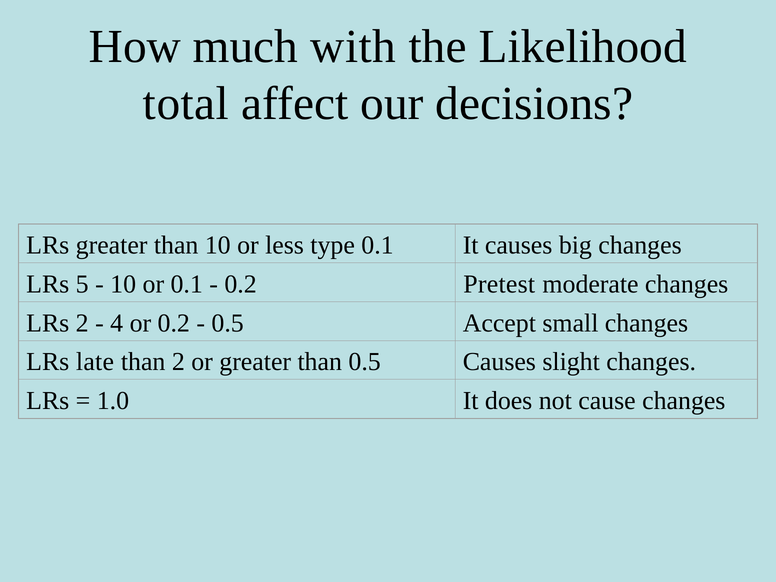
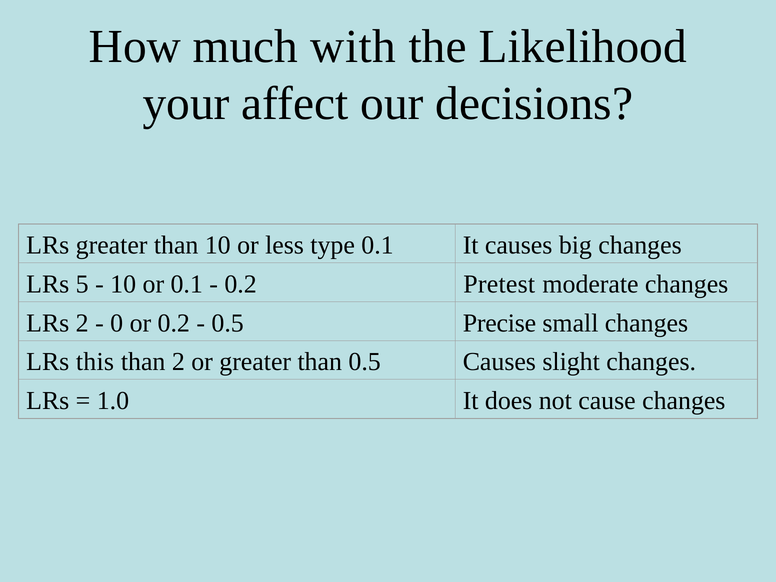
total: total -> your (186, 104)
4: 4 -> 0 (117, 323)
Accept: Accept -> Precise (499, 323)
late: late -> this (95, 362)
